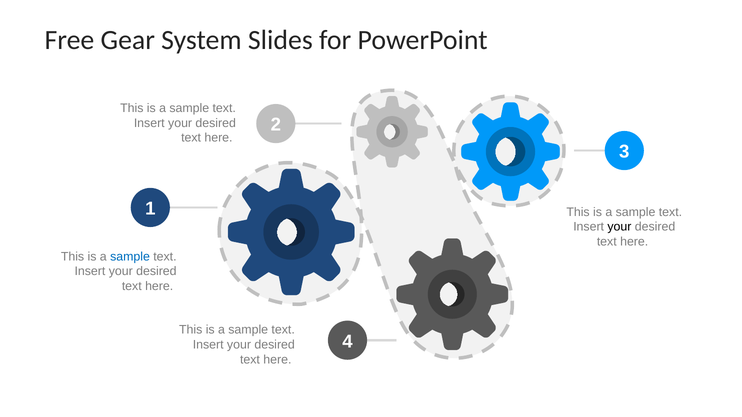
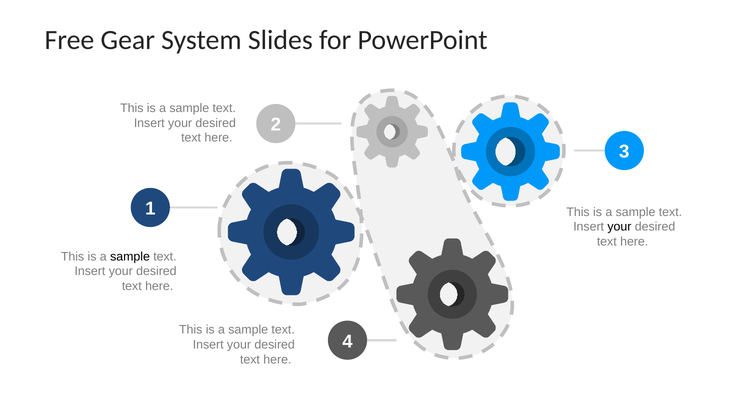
sample colour: blue -> black (130, 257)
